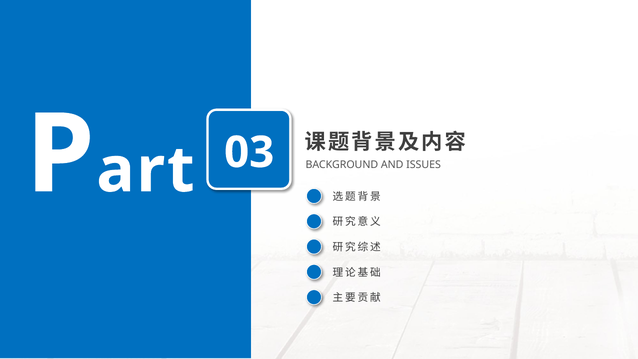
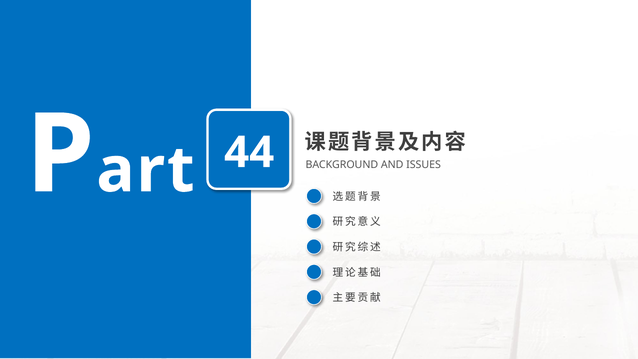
03: 03 -> 44 (249, 152)
